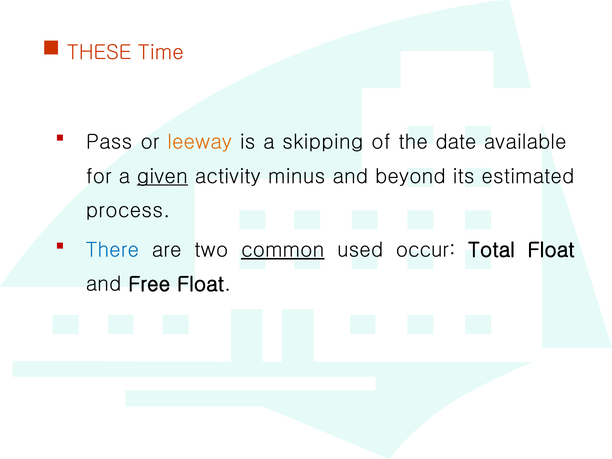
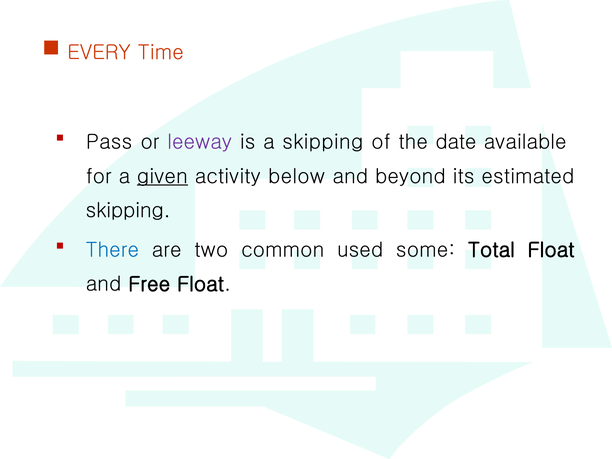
THESE: THESE -> EVERY (99, 53)
leeway colour: orange -> purple (200, 142)
minus: minus -> below (297, 176)
process: process -> skipping (128, 211)
common underline: present -> none (283, 250)
occur: occur -> some (426, 250)
